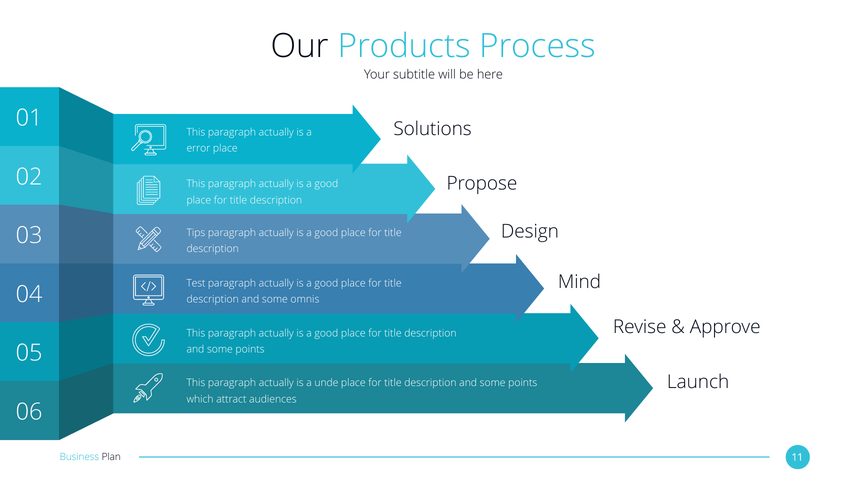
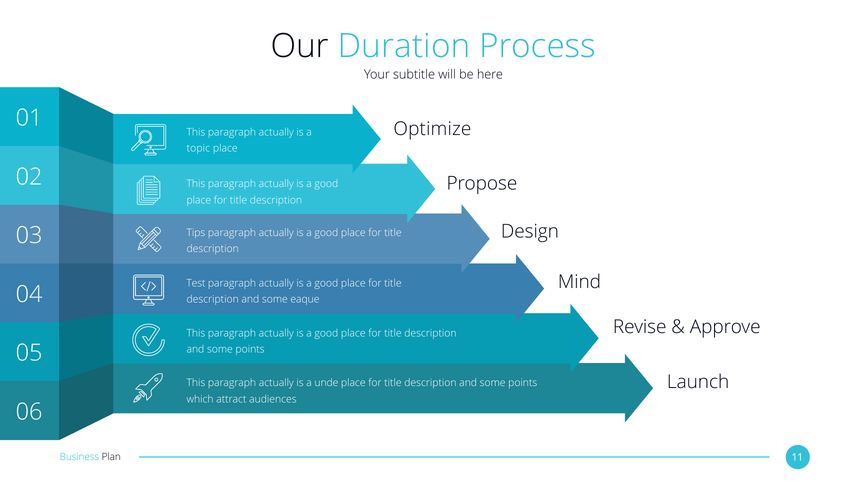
Products: Products -> Duration (404, 46)
Solutions: Solutions -> Optimize (432, 129)
error: error -> topic (198, 148)
omnis: omnis -> eaque (305, 299)
